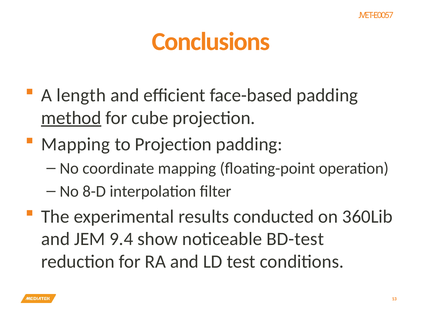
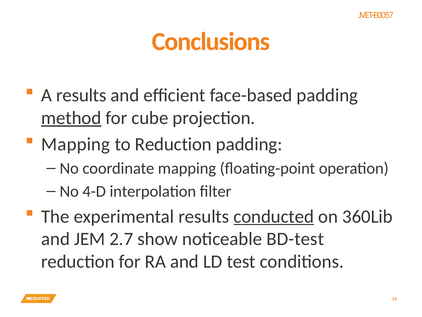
A length: length -> results (81, 95)
to Projection: Projection -> Reduction (173, 144)
8-D: 8-D -> 4-D (94, 191)
conducted underline: none -> present (274, 216)
9.4: 9.4 -> 2.7 (121, 239)
